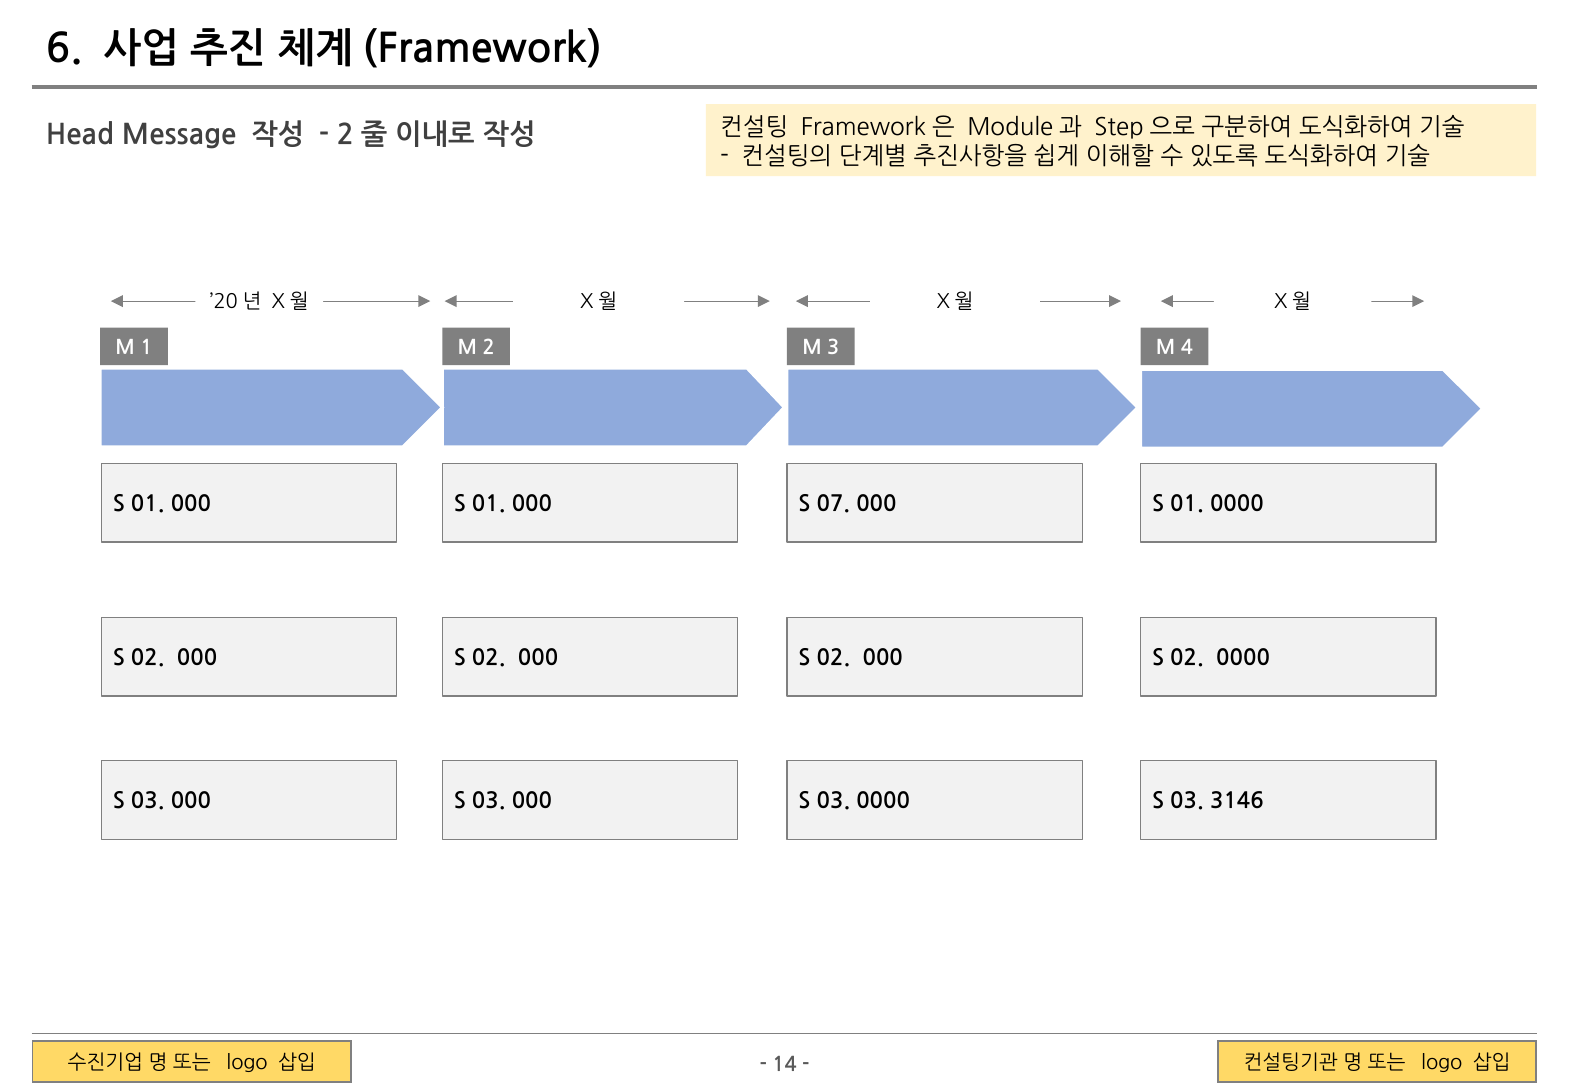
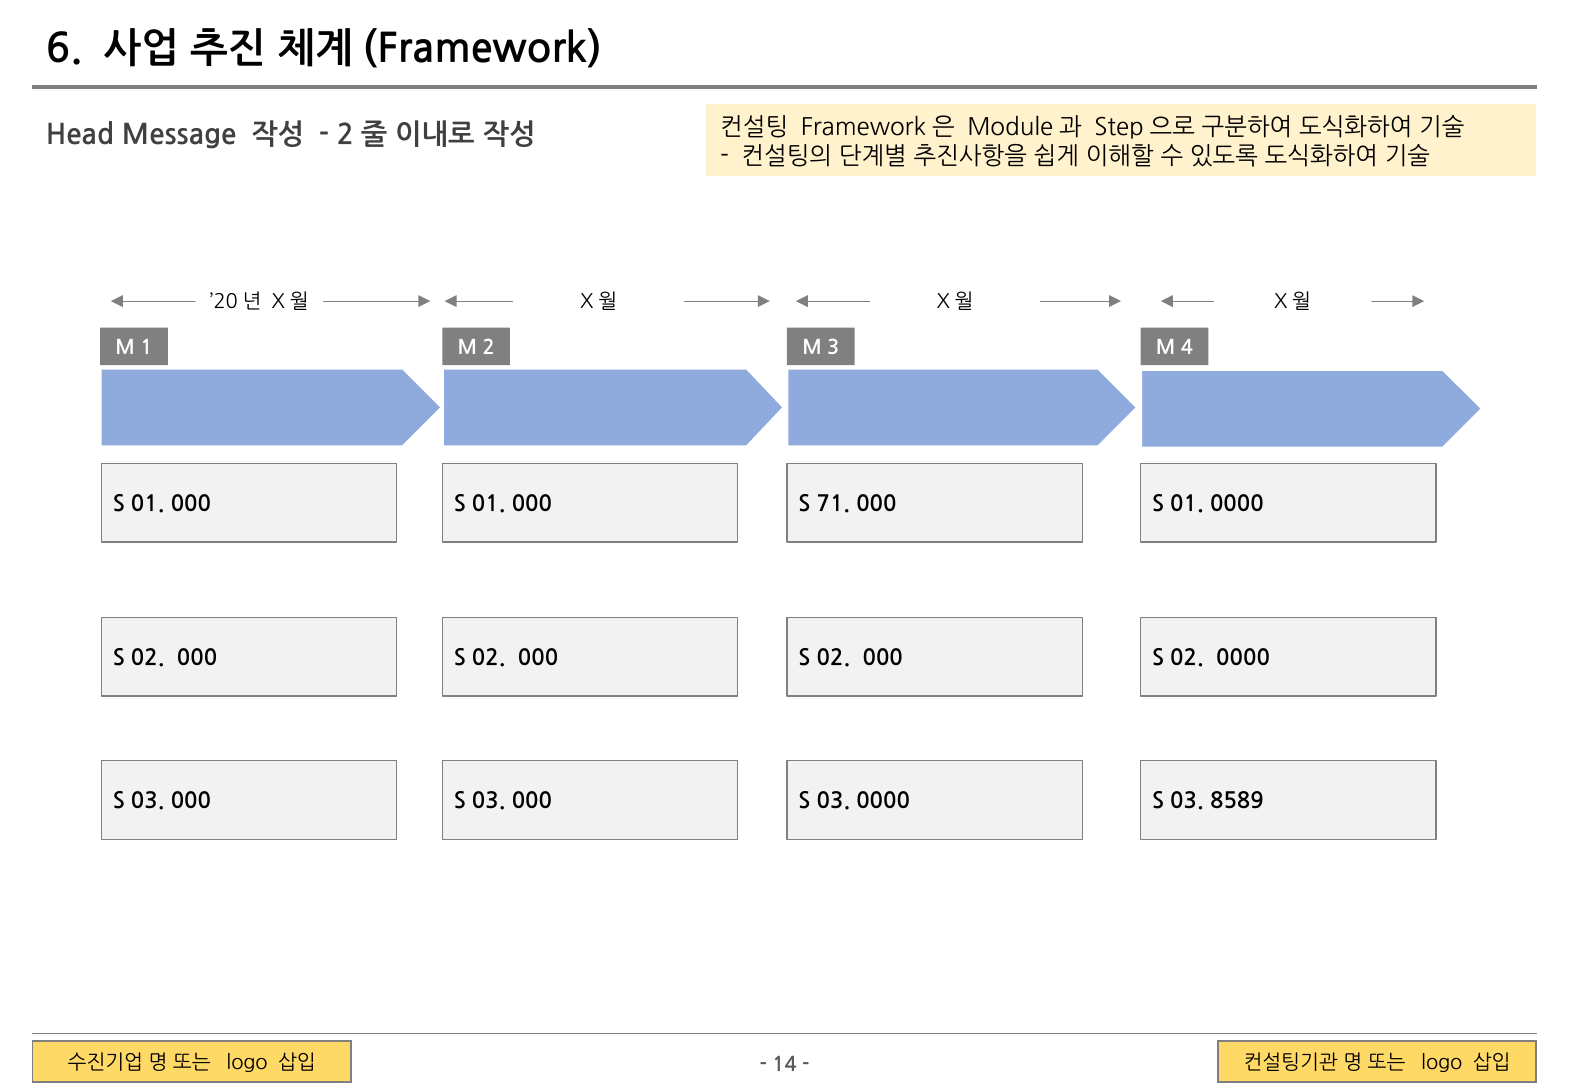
07: 07 -> 71 (833, 504)
3146: 3146 -> 8589 (1237, 802)
